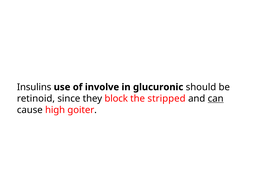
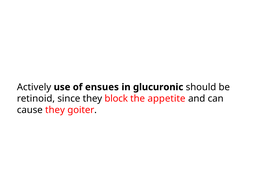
Insulins: Insulins -> Actively (34, 87)
involve: involve -> ensues (102, 87)
stripped: stripped -> appetite (167, 99)
can underline: present -> none (216, 99)
cause high: high -> they (55, 110)
